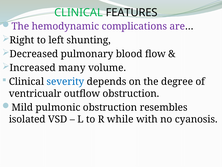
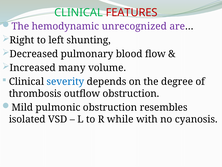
FEATURES colour: black -> red (132, 13)
complications: complications -> unrecognized (134, 26)
ventricualr: ventricualr -> thrombosis (35, 93)
